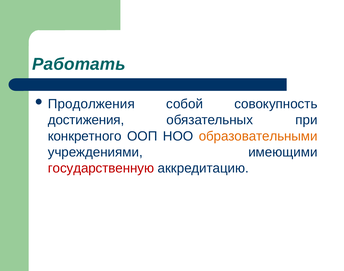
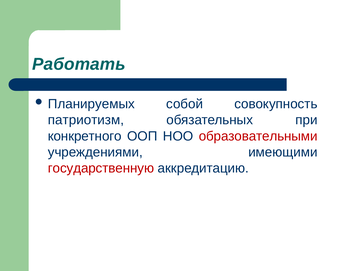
Продолжения: Продолжения -> Планируемых (91, 104)
достижения: достижения -> патриотизм (86, 120)
образовательными colour: orange -> red (258, 136)
